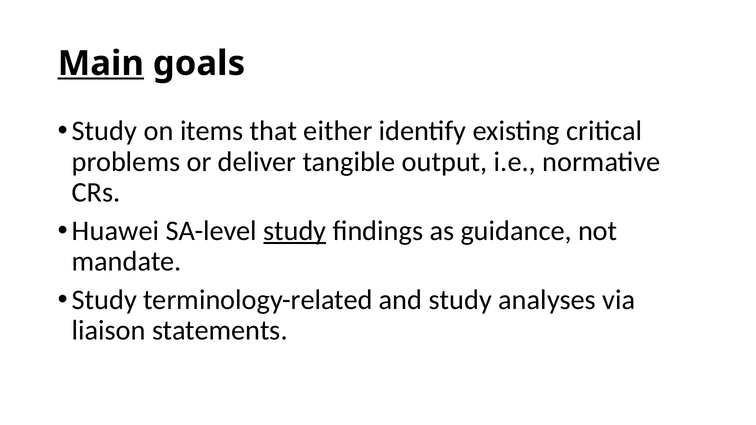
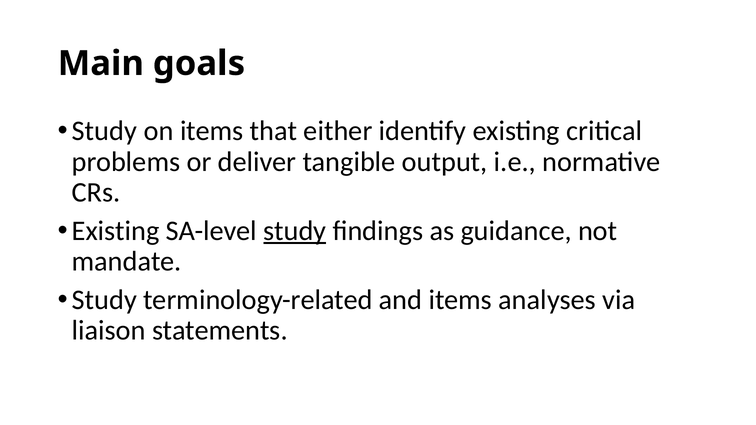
Main underline: present -> none (101, 64)
Huawei: Huawei -> Existing (116, 231)
and study: study -> items (460, 300)
